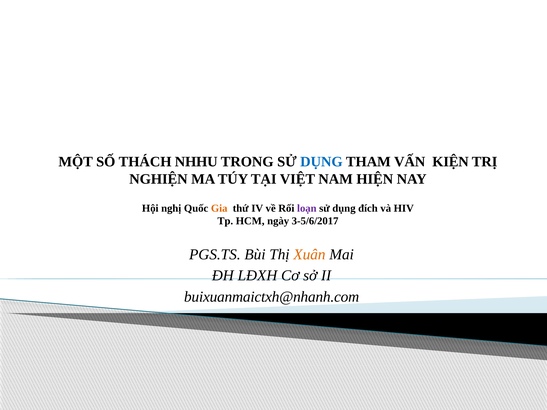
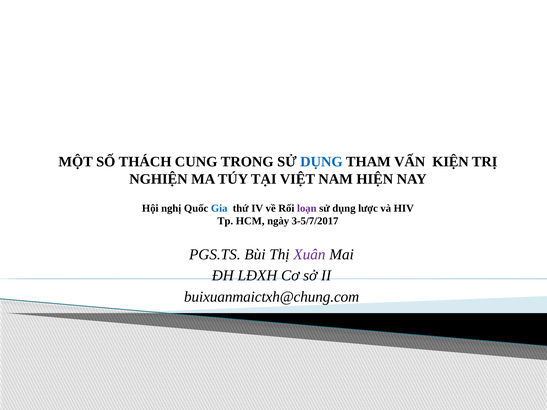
NHHU: NHHU -> CUNG (196, 162)
Gia colour: orange -> blue (219, 209)
đích: đích -> lược (368, 209)
3-5/6/2017: 3-5/6/2017 -> 3-5/7/2017 (315, 221)
Xuân colour: orange -> purple (309, 254)
buixuanmaictxh@nhanh.com: buixuanmaictxh@nhanh.com -> buixuanmaictxh@chung.com (272, 297)
